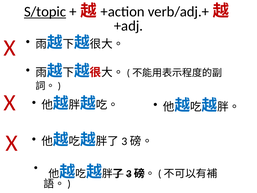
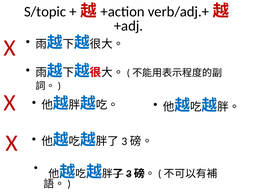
S/topic underline: present -> none (45, 12)
